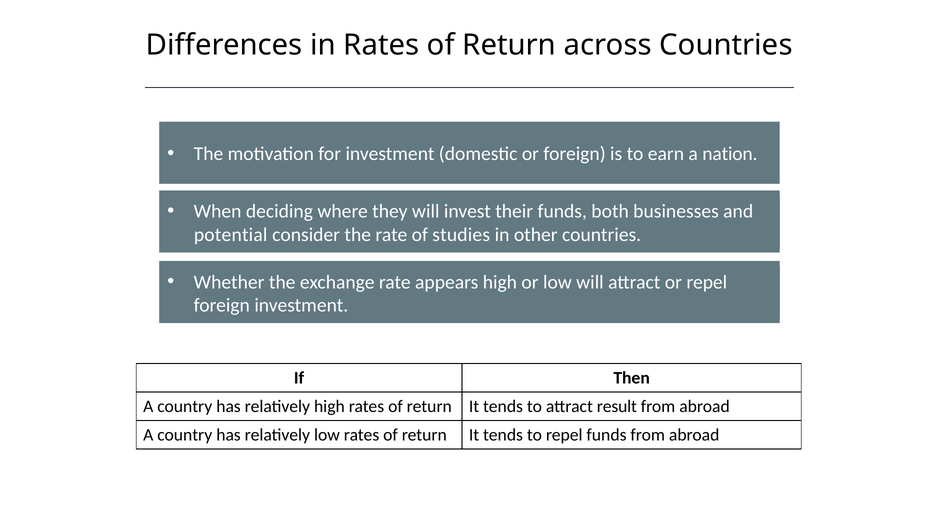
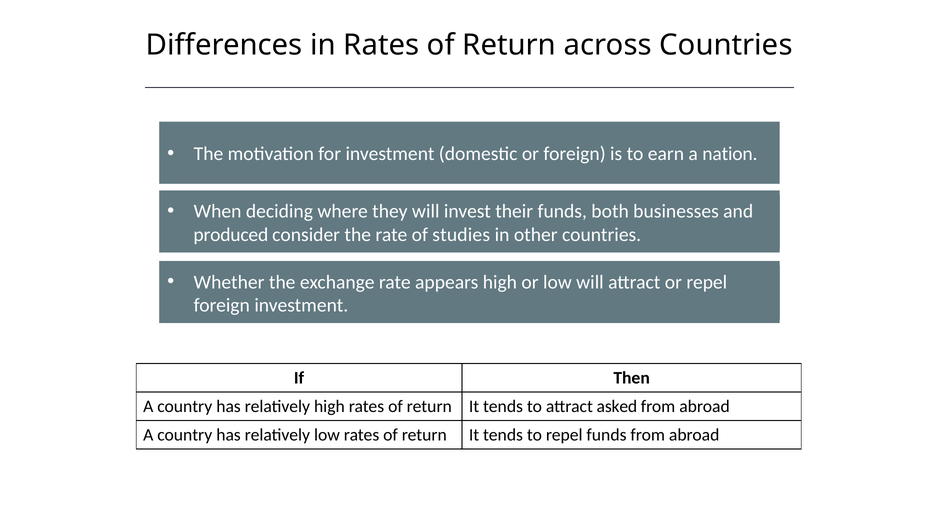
potential: potential -> produced (231, 235)
result: result -> asked (617, 407)
